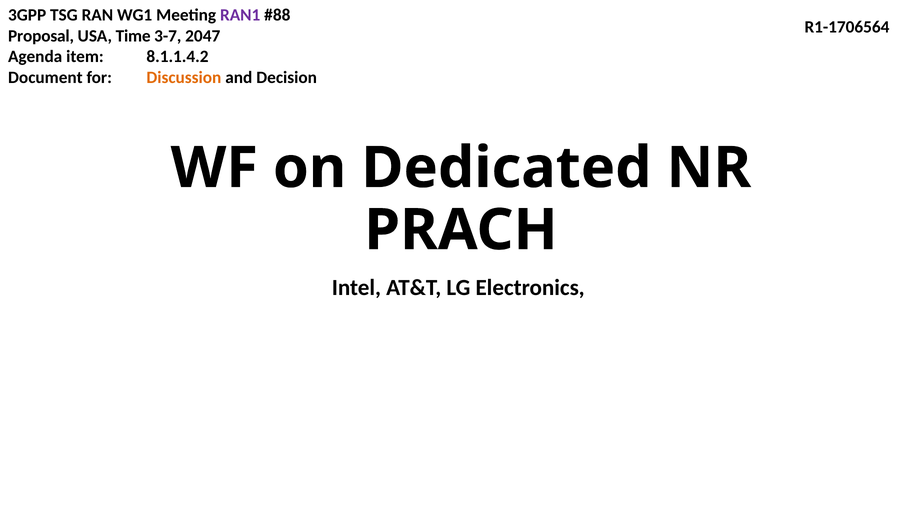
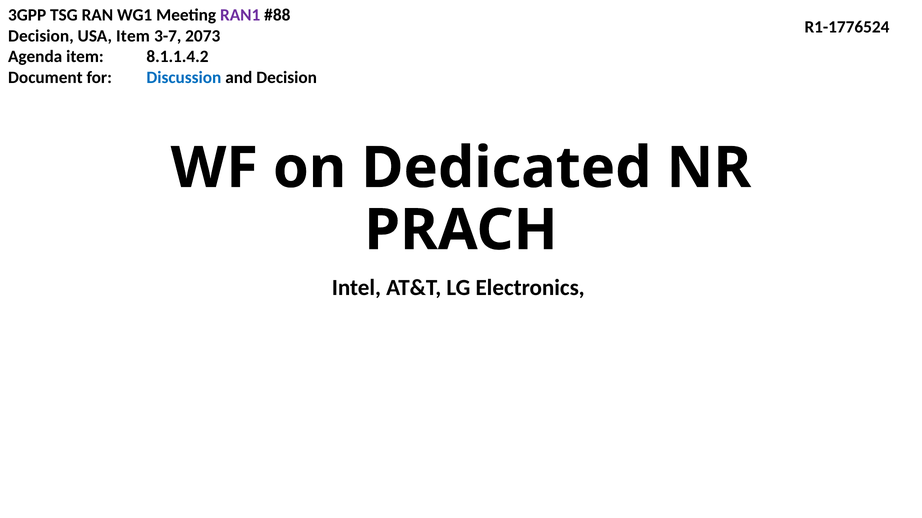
R1-1706564: R1-1706564 -> R1-1776524 (847, 27)
Proposal: Proposal -> Decision (41, 36)
USA Time: Time -> Item (133, 36)
2047: 2047 -> 2073 (203, 36)
Discussion colour: orange -> blue (184, 77)
